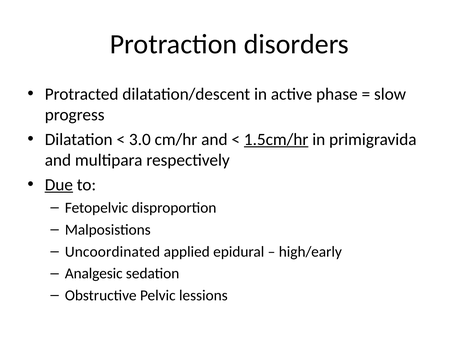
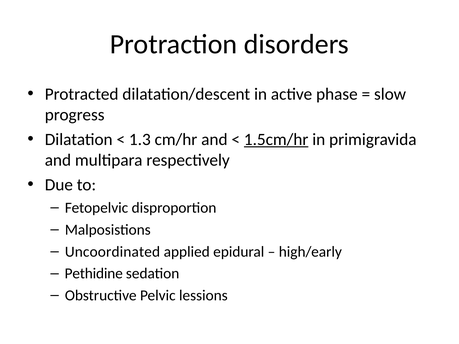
3.0: 3.0 -> 1.3 (140, 140)
Due underline: present -> none (59, 185)
Analgesic: Analgesic -> Pethidine (94, 274)
